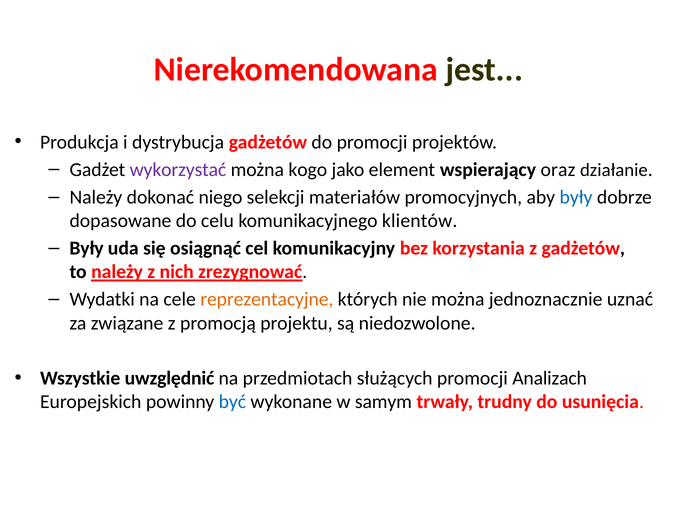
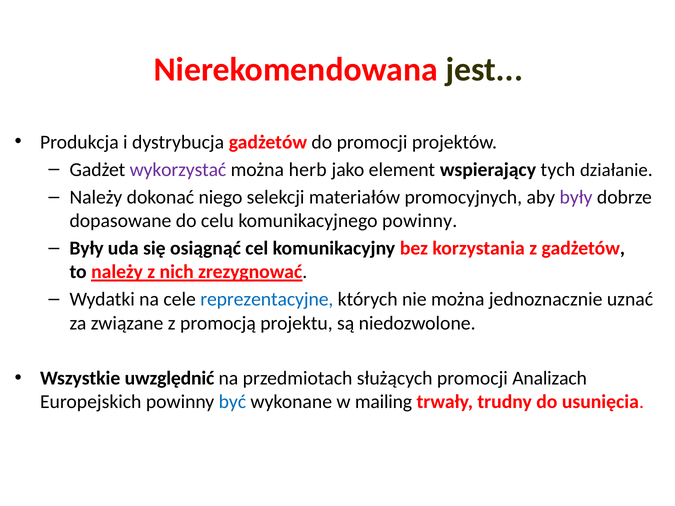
kogo: kogo -> herb (308, 170)
oraz: oraz -> tych (558, 170)
były colour: blue -> purple (576, 197)
komunikacyjnego klientów: klientów -> powinny (420, 221)
reprezentacyjne colour: orange -> blue (267, 300)
samym: samym -> mailing (383, 402)
